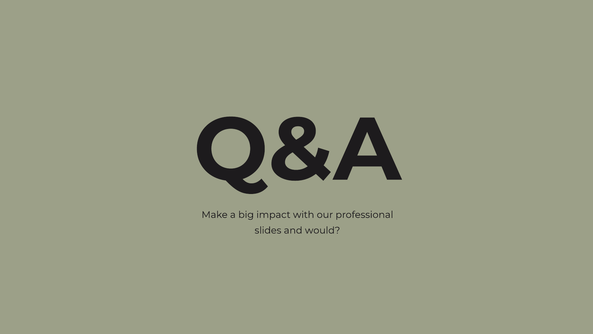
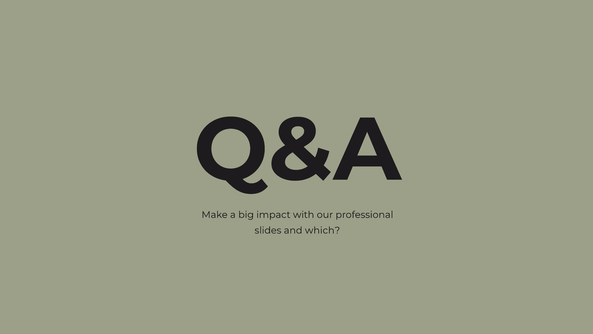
would: would -> which (322, 230)
